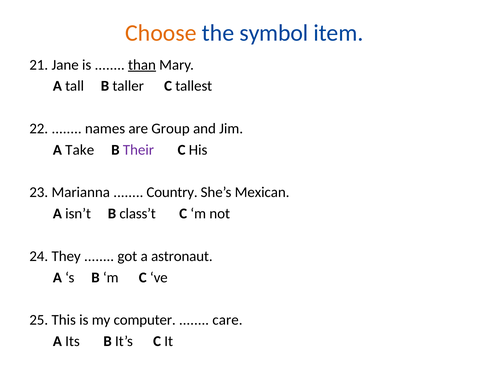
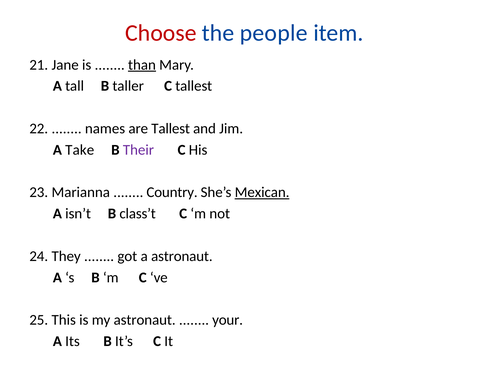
Choose colour: orange -> red (161, 33)
symbol: symbol -> people (274, 33)
are Group: Group -> Tallest (171, 129)
Mexican underline: none -> present (262, 193)
my computer: computer -> astronaut (145, 321)
care: care -> your (228, 321)
